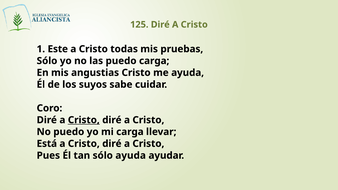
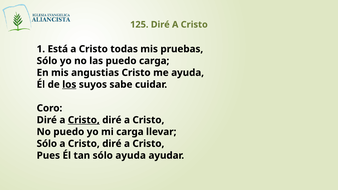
Este: Este -> Está (58, 49)
los underline: none -> present (69, 85)
Está: Está -> Sólo (47, 144)
